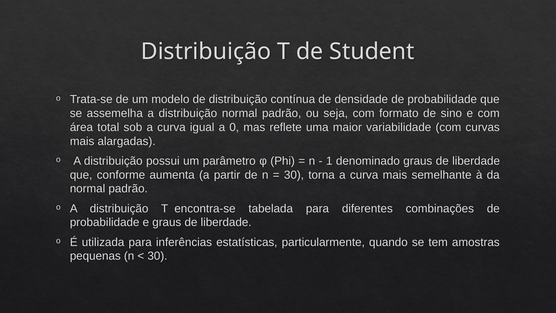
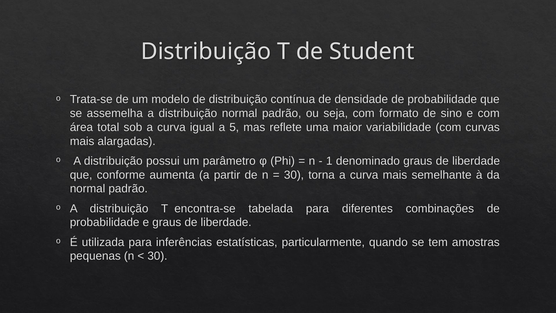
0: 0 -> 5 (234, 127)
